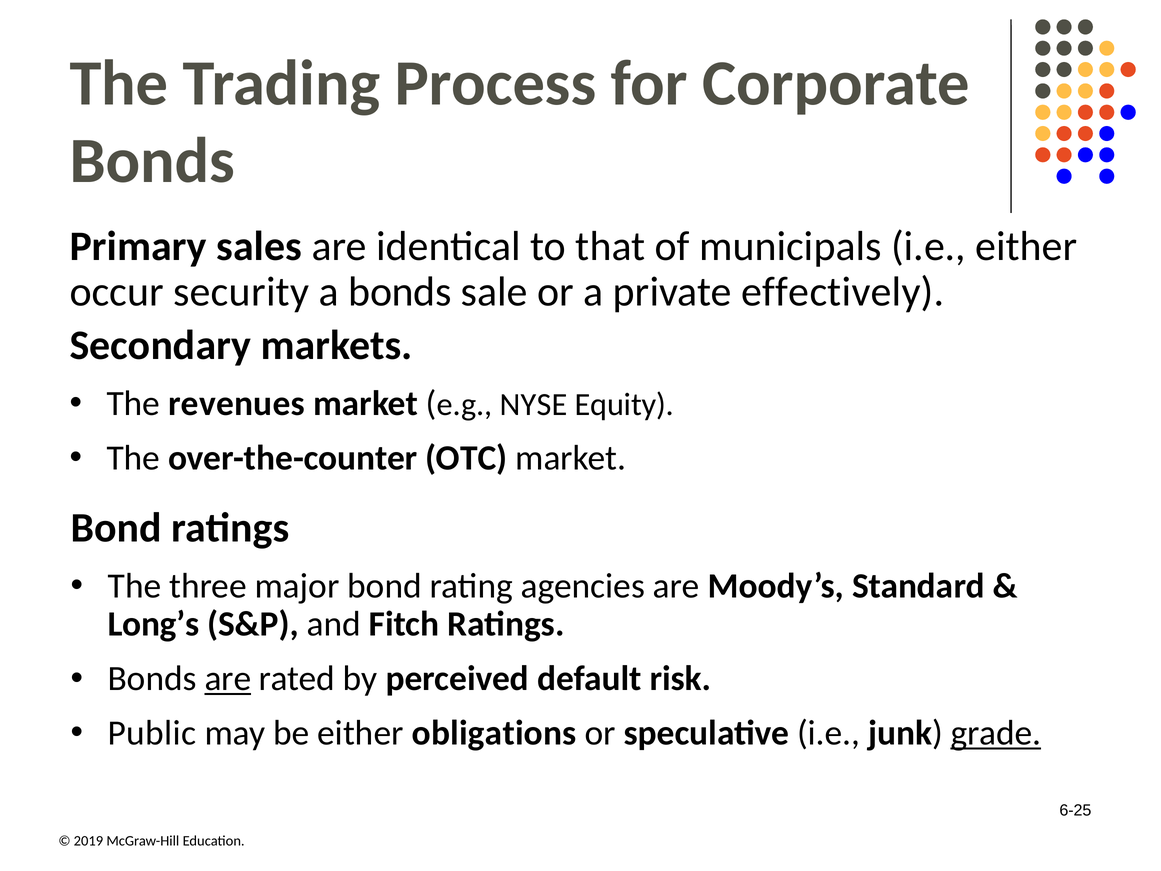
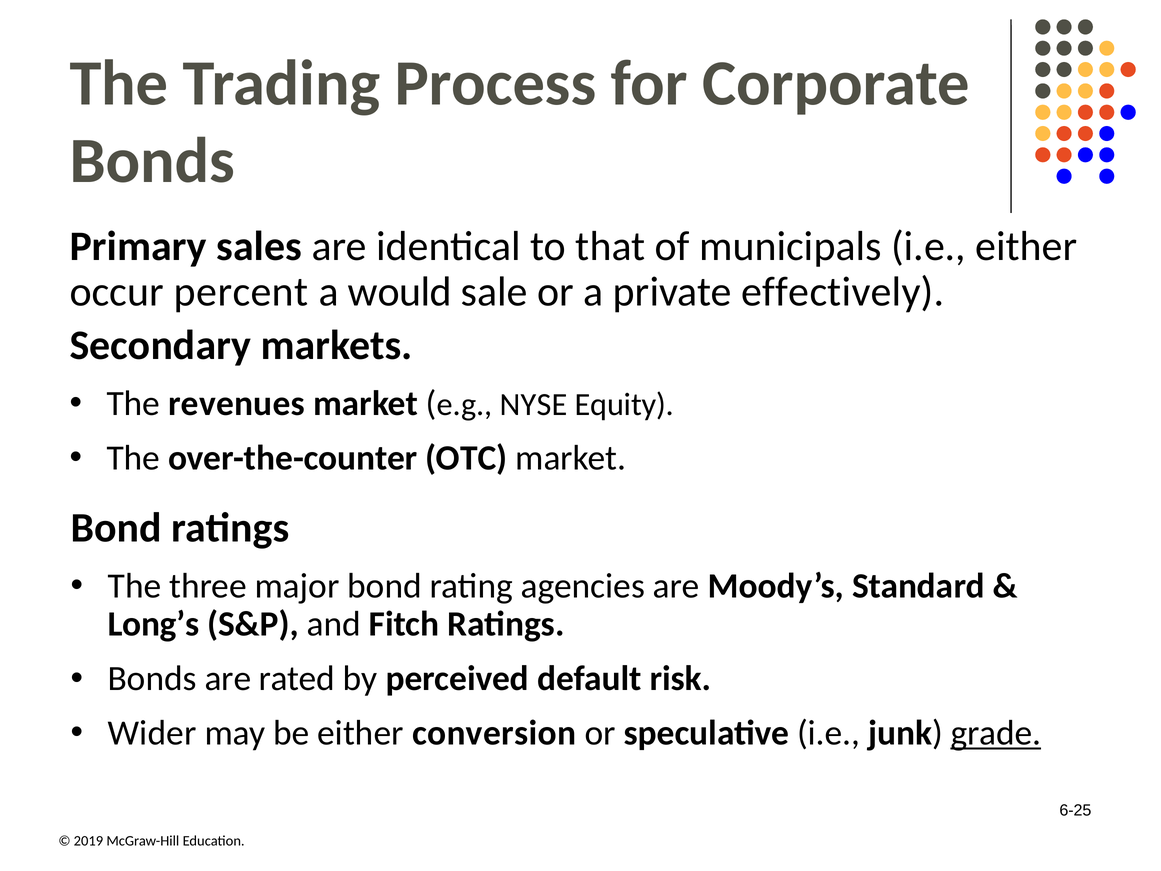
security: security -> percent (241, 292)
a bonds: bonds -> would (400, 292)
are underline: present -> none (228, 678)
Public: Public -> Wider (152, 733)
obligations: obligations -> conversion (494, 733)
